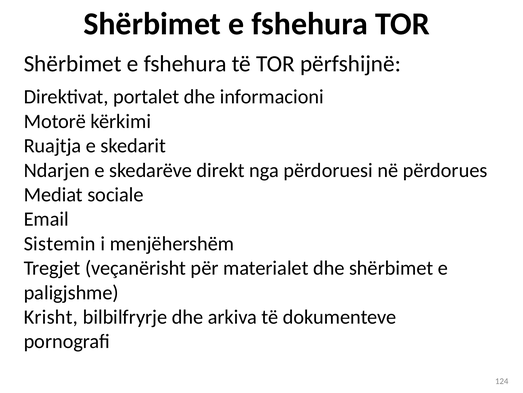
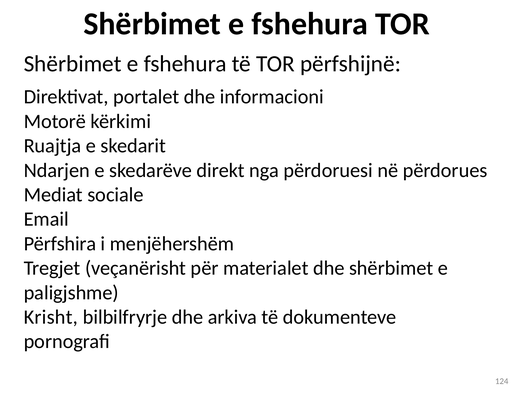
Sistemin: Sistemin -> Përfshira (60, 243)
